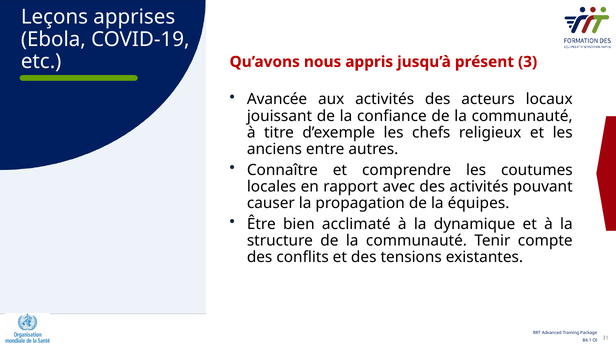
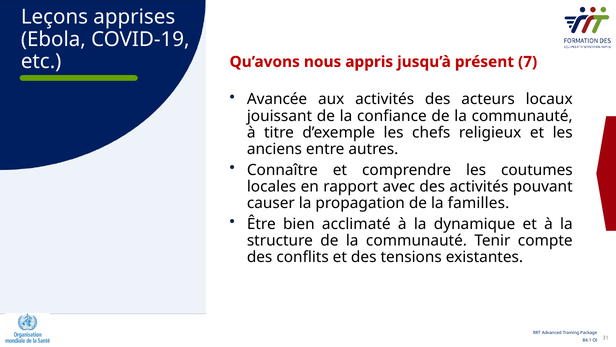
3: 3 -> 7 (528, 62)
équipes: équipes -> familles (479, 203)
